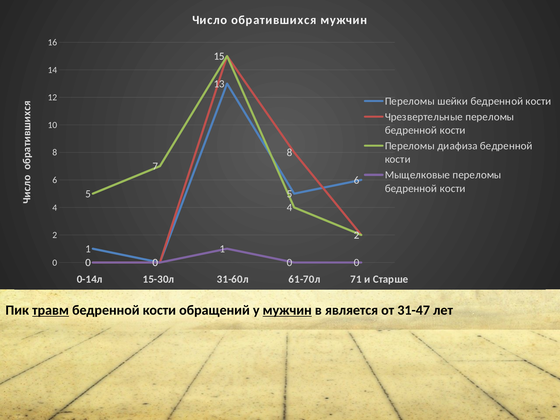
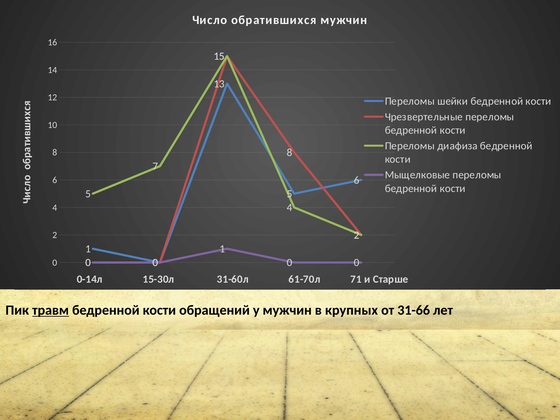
мужчин underline: present -> none (287, 310)
является: является -> крупных (351, 310)
31-47: 31-47 -> 31-66 (414, 310)
